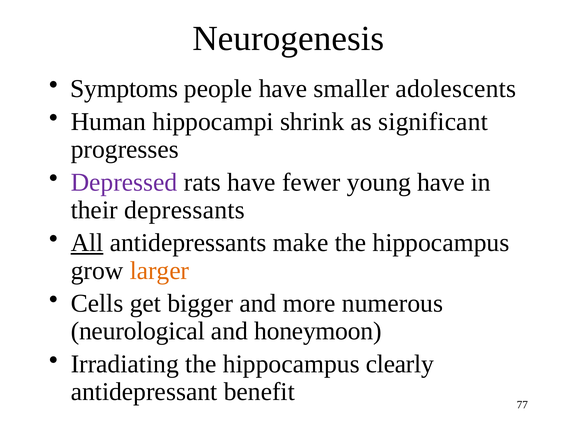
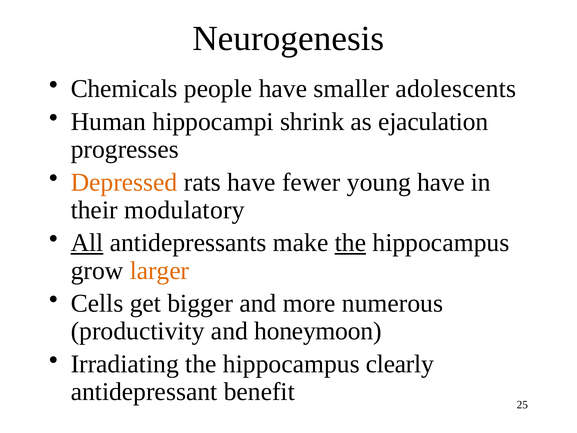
Symptoms: Symptoms -> Chemicals (124, 89)
significant: significant -> ejaculation (433, 122)
Depressed colour: purple -> orange (124, 182)
depressants: depressants -> modulatory (184, 210)
the underline: none -> present (350, 243)
neurological: neurological -> productivity (138, 331)
77: 77 -> 25 (522, 405)
